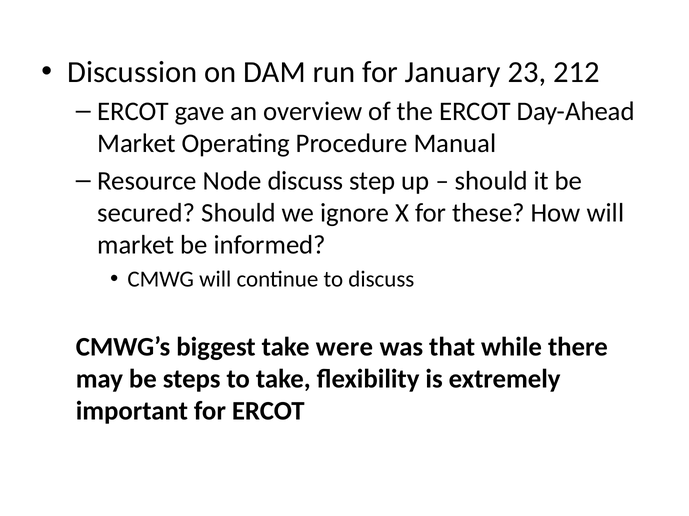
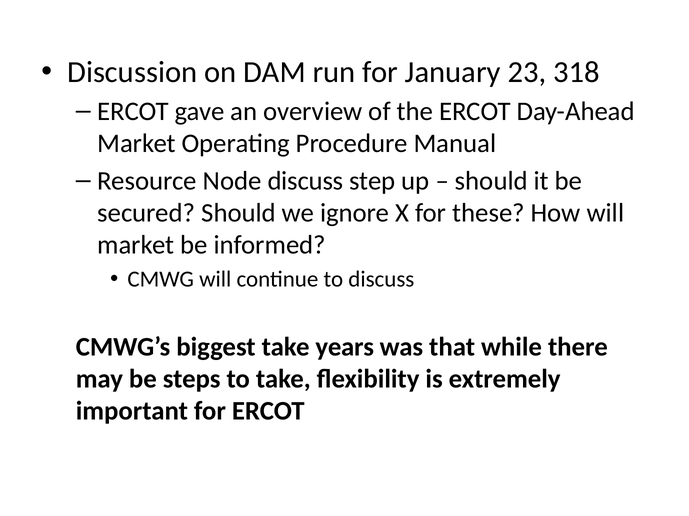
212: 212 -> 318 (577, 72)
were: were -> years (345, 347)
